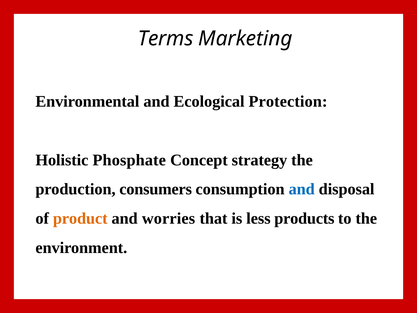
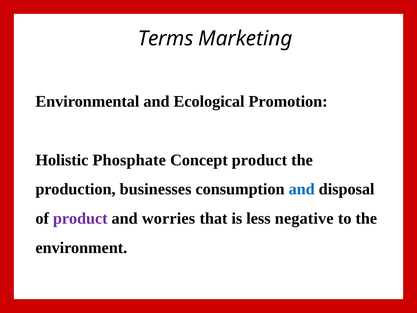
Protection: Protection -> Promotion (288, 101)
Concept strategy: strategy -> product (259, 160)
consumers: consumers -> businesses (156, 189)
product colour: orange -> purple (80, 218)
products: products -> negative (304, 218)
